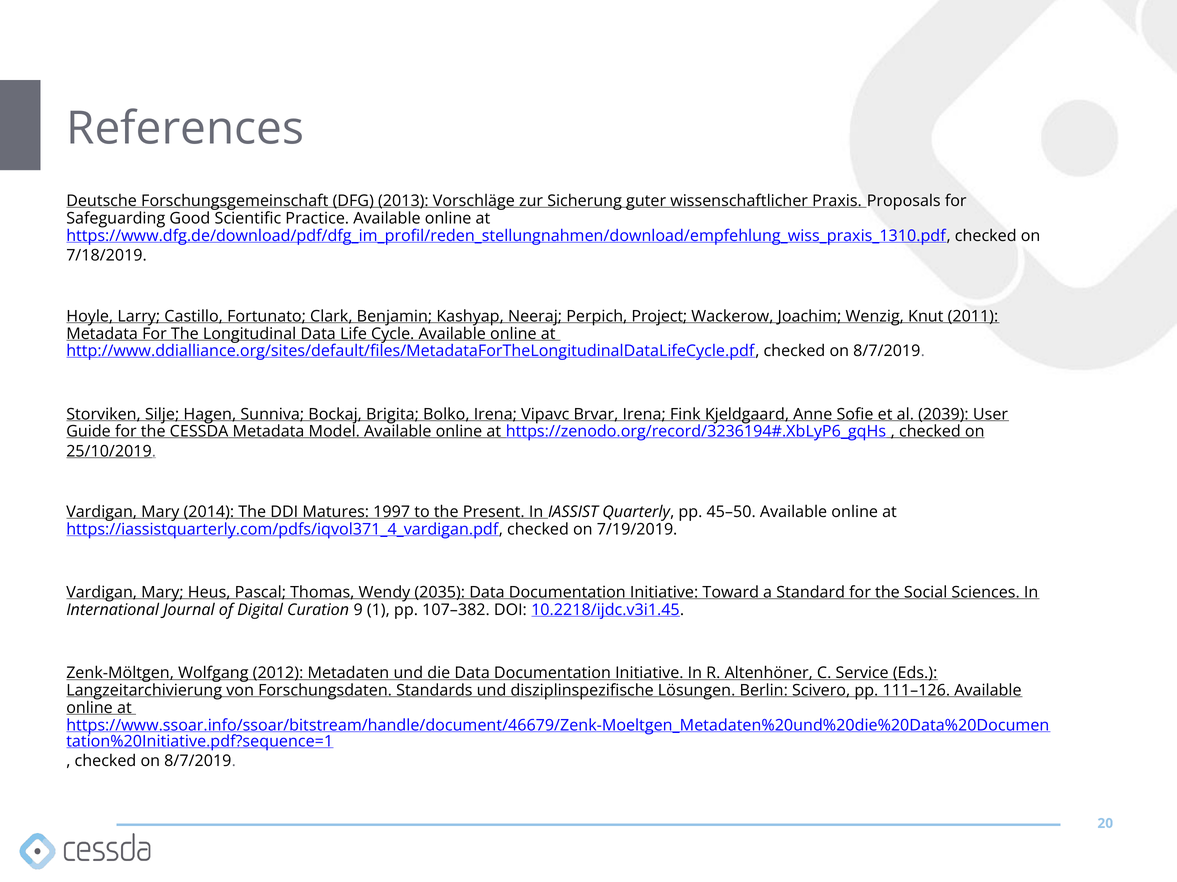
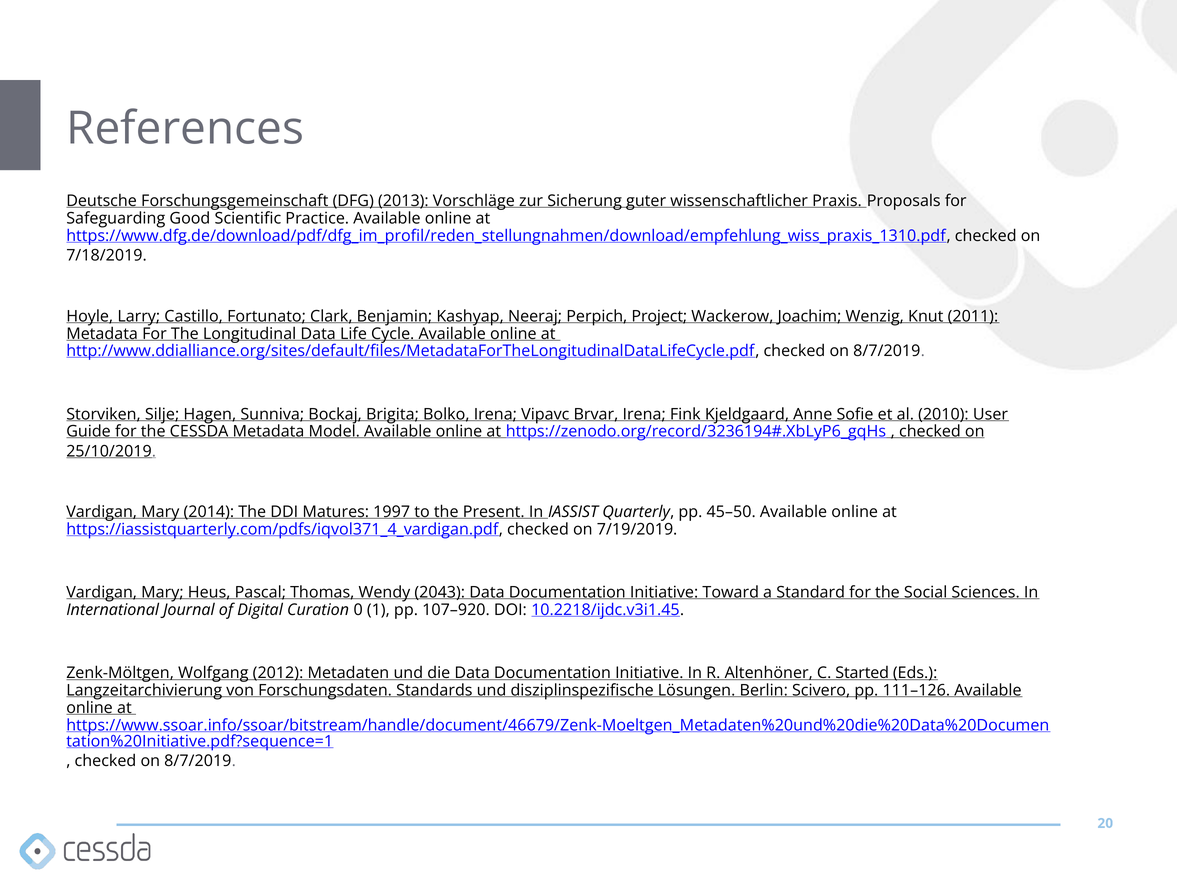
2039: 2039 -> 2010 (943, 415)
2035: 2035 -> 2043 (440, 593)
9: 9 -> 0 (358, 611)
107–382: 107–382 -> 107–920 (456, 611)
Service: Service -> Started (862, 674)
